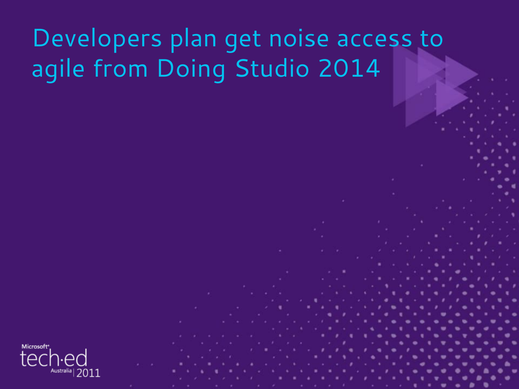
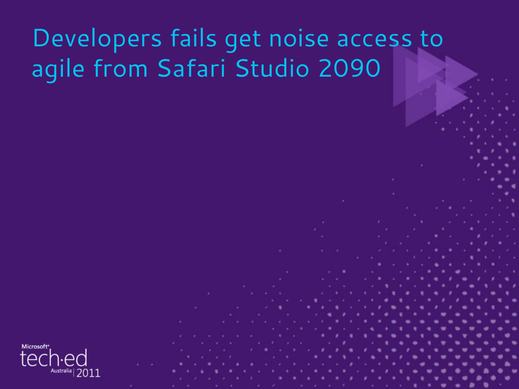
plan: plan -> fails (193, 38)
Doing: Doing -> Safari (191, 69)
2014: 2014 -> 2090 (349, 69)
